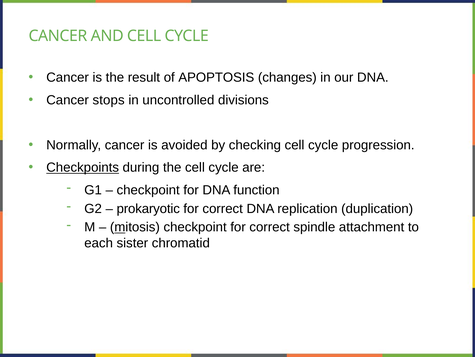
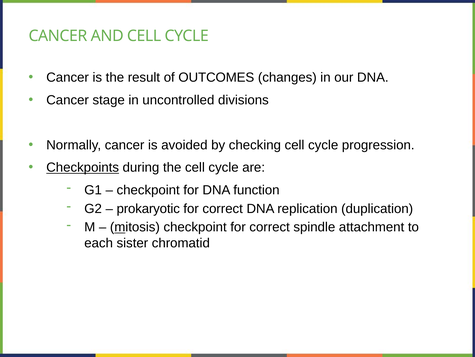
APOPTOSIS: APOPTOSIS -> OUTCOMES (216, 77)
stops: stops -> stage (109, 100)
